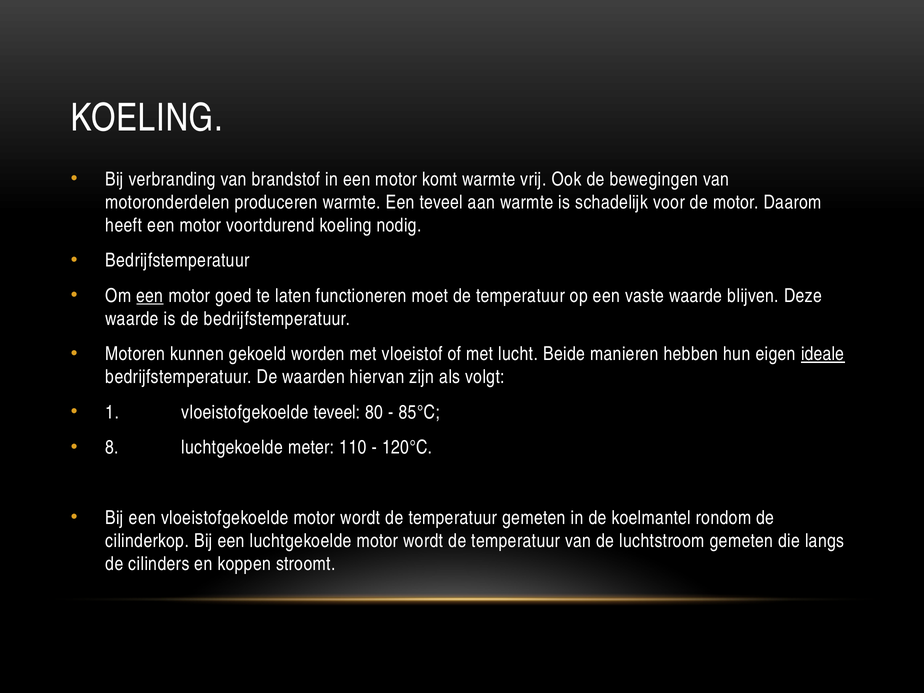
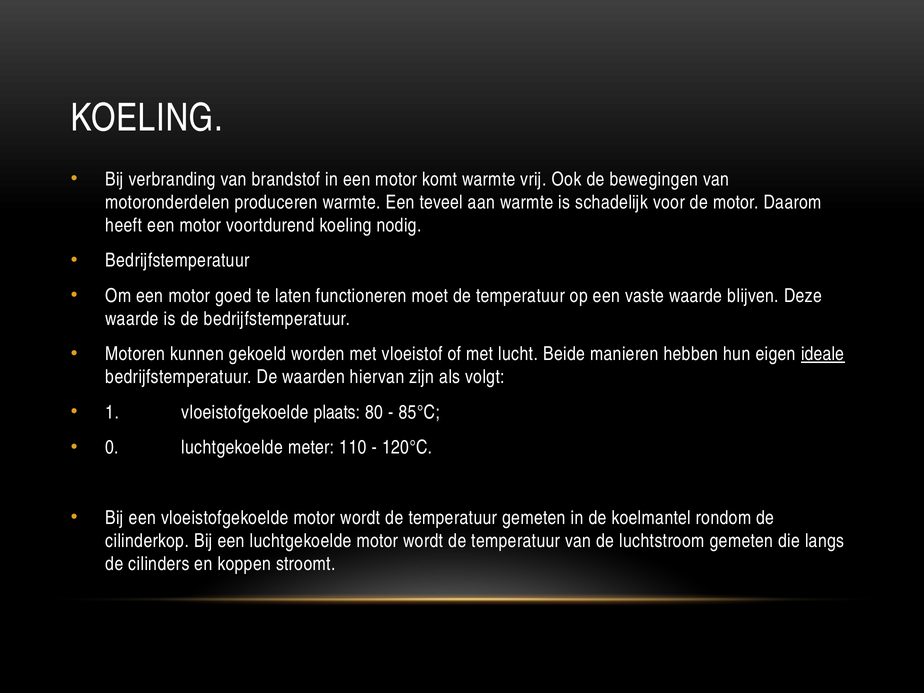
een underline: present -> none (150, 296)
vloeistofgekoelde teveel: teveel -> plaats (337, 412)
8: 8 -> 0 (112, 448)
